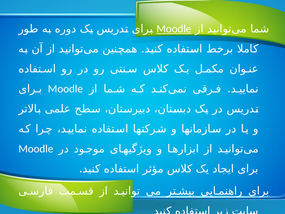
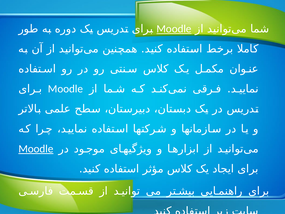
Moodle underline: none -> present (36, 149)
